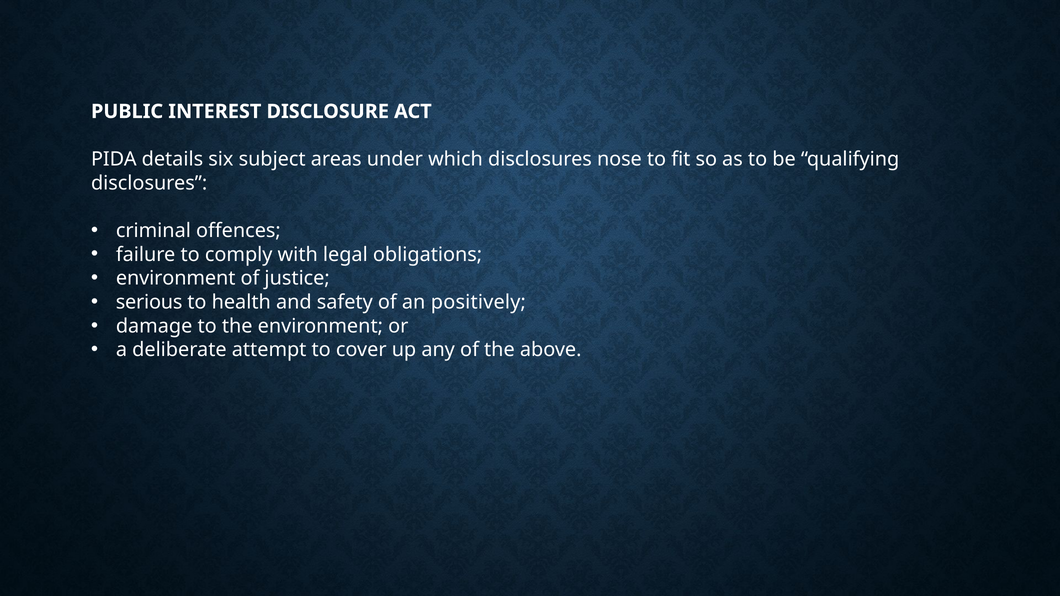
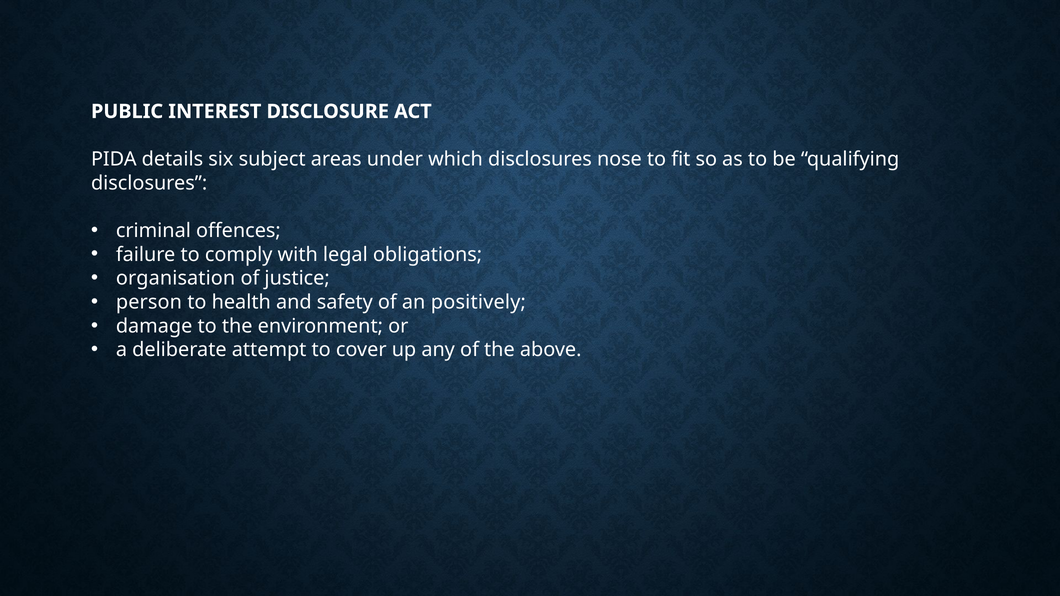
environment: environment -> organisation (176, 278)
serious: serious -> person (149, 302)
